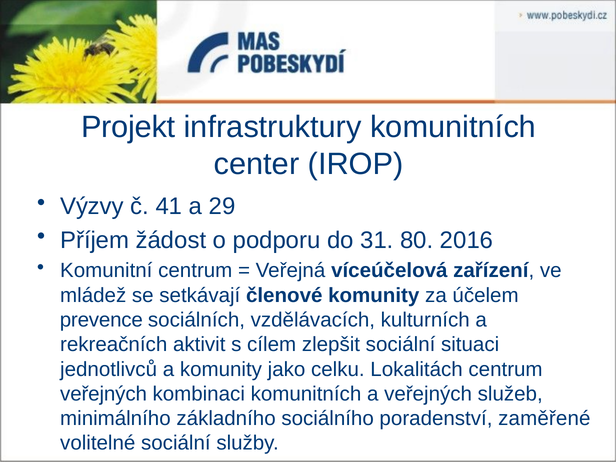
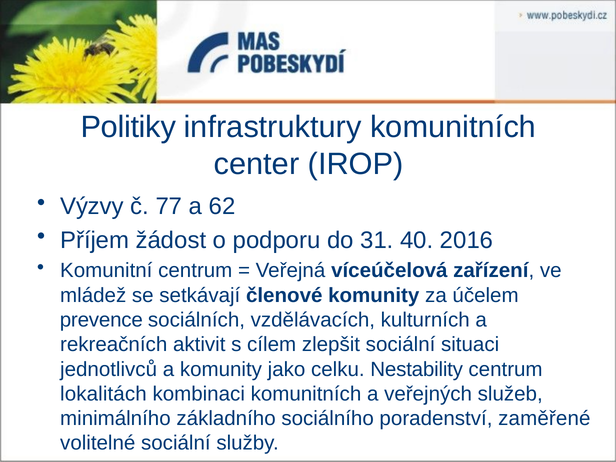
Projekt: Projekt -> Politiky (128, 127)
41: 41 -> 77 (169, 207)
29: 29 -> 62 (222, 207)
80: 80 -> 40 (417, 240)
Lokalitách: Lokalitách -> Nestability (417, 369)
veřejných: veřejných -> lokalitách (103, 394)
